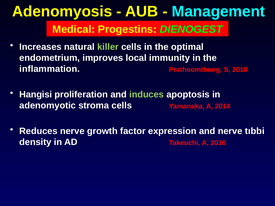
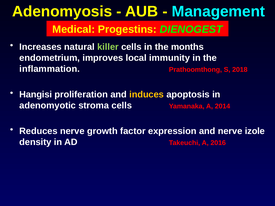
optimal: optimal -> months (187, 47)
induces colour: light green -> yellow (147, 95)
tıbbi: tıbbi -> izole (255, 131)
